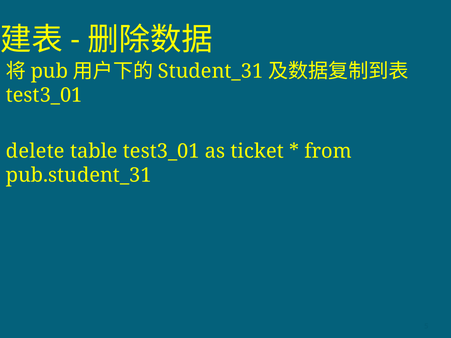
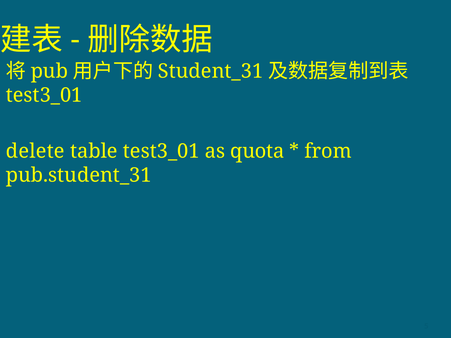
ticket: ticket -> quota (257, 151)
